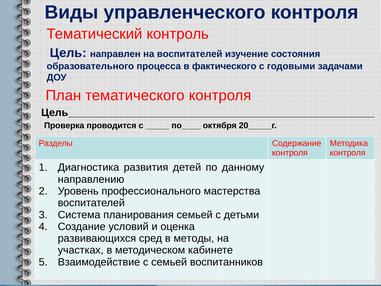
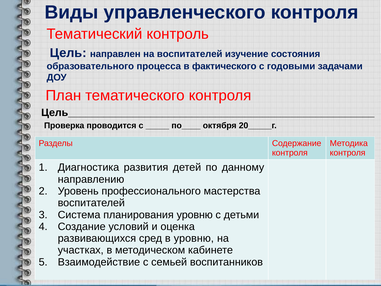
планирования семьей: семьей -> уровню (195, 215)
в методы: методы -> уровню (194, 238)
